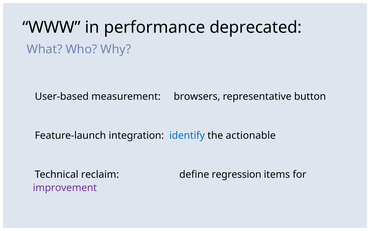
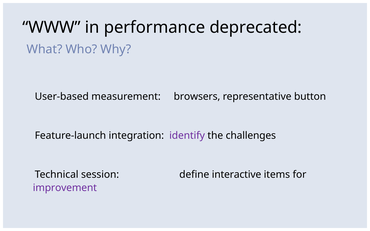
identify colour: blue -> purple (187, 136)
actionable: actionable -> challenges (251, 136)
reclaim: reclaim -> session (100, 175)
regression: regression -> interactive (237, 175)
